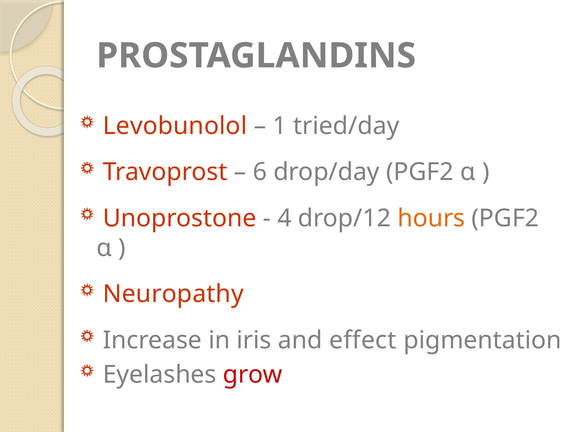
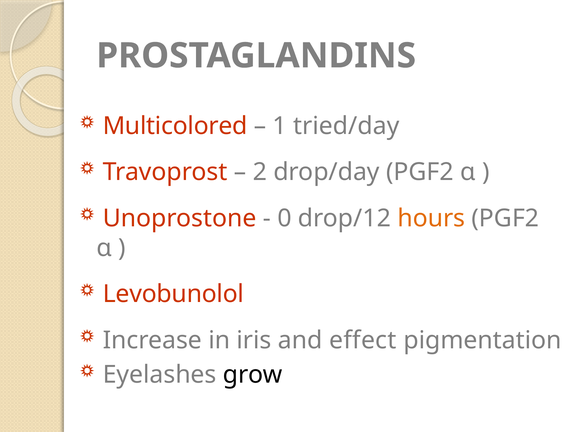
Levobunolol: Levobunolol -> Multicolored (175, 126)
6: 6 -> 2 (260, 172)
4: 4 -> 0 (284, 219)
Neuropathy: Neuropathy -> Levobunolol (173, 295)
grow colour: red -> black (253, 375)
